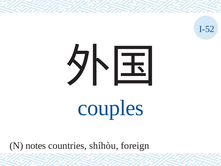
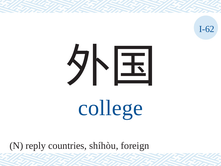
I-52: I-52 -> I-62 (207, 29)
couples: couples -> college (110, 108)
notes: notes -> reply (36, 145)
